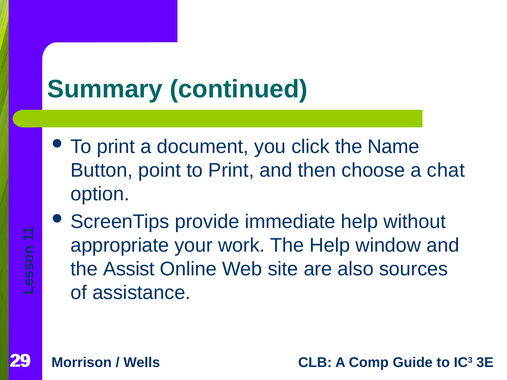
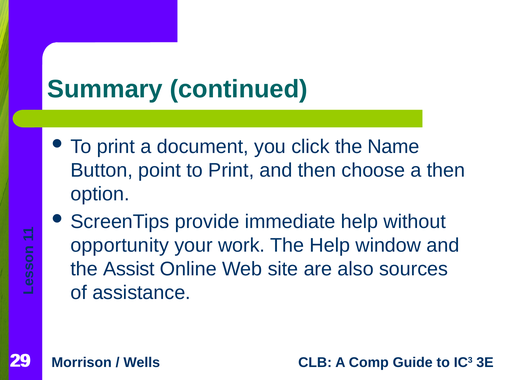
a chat: chat -> then (446, 170)
appropriate: appropriate -> opportunity (120, 245)
